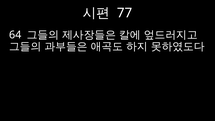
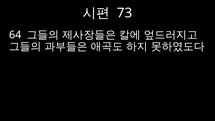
77: 77 -> 73 (125, 13)
